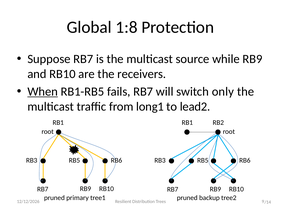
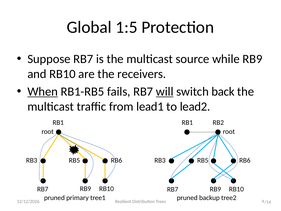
1:8: 1:8 -> 1:5 (127, 27)
will underline: none -> present (165, 91)
only: only -> back (223, 91)
long1: long1 -> lead1 (150, 106)
